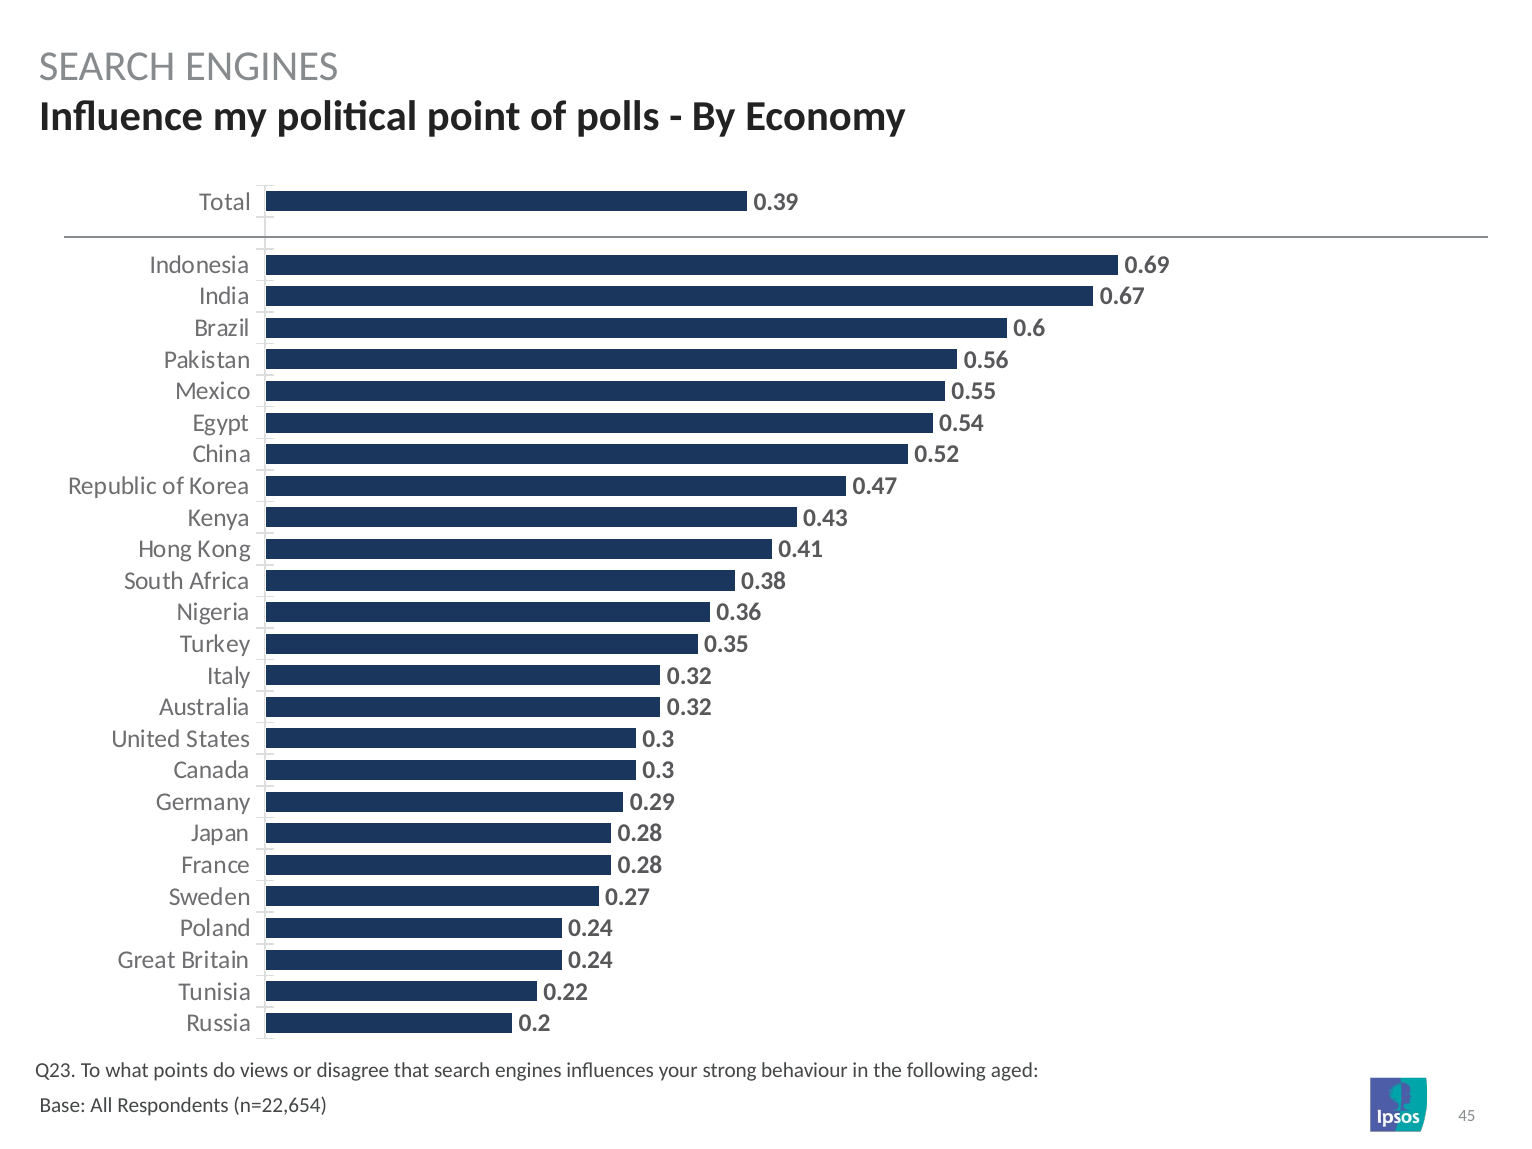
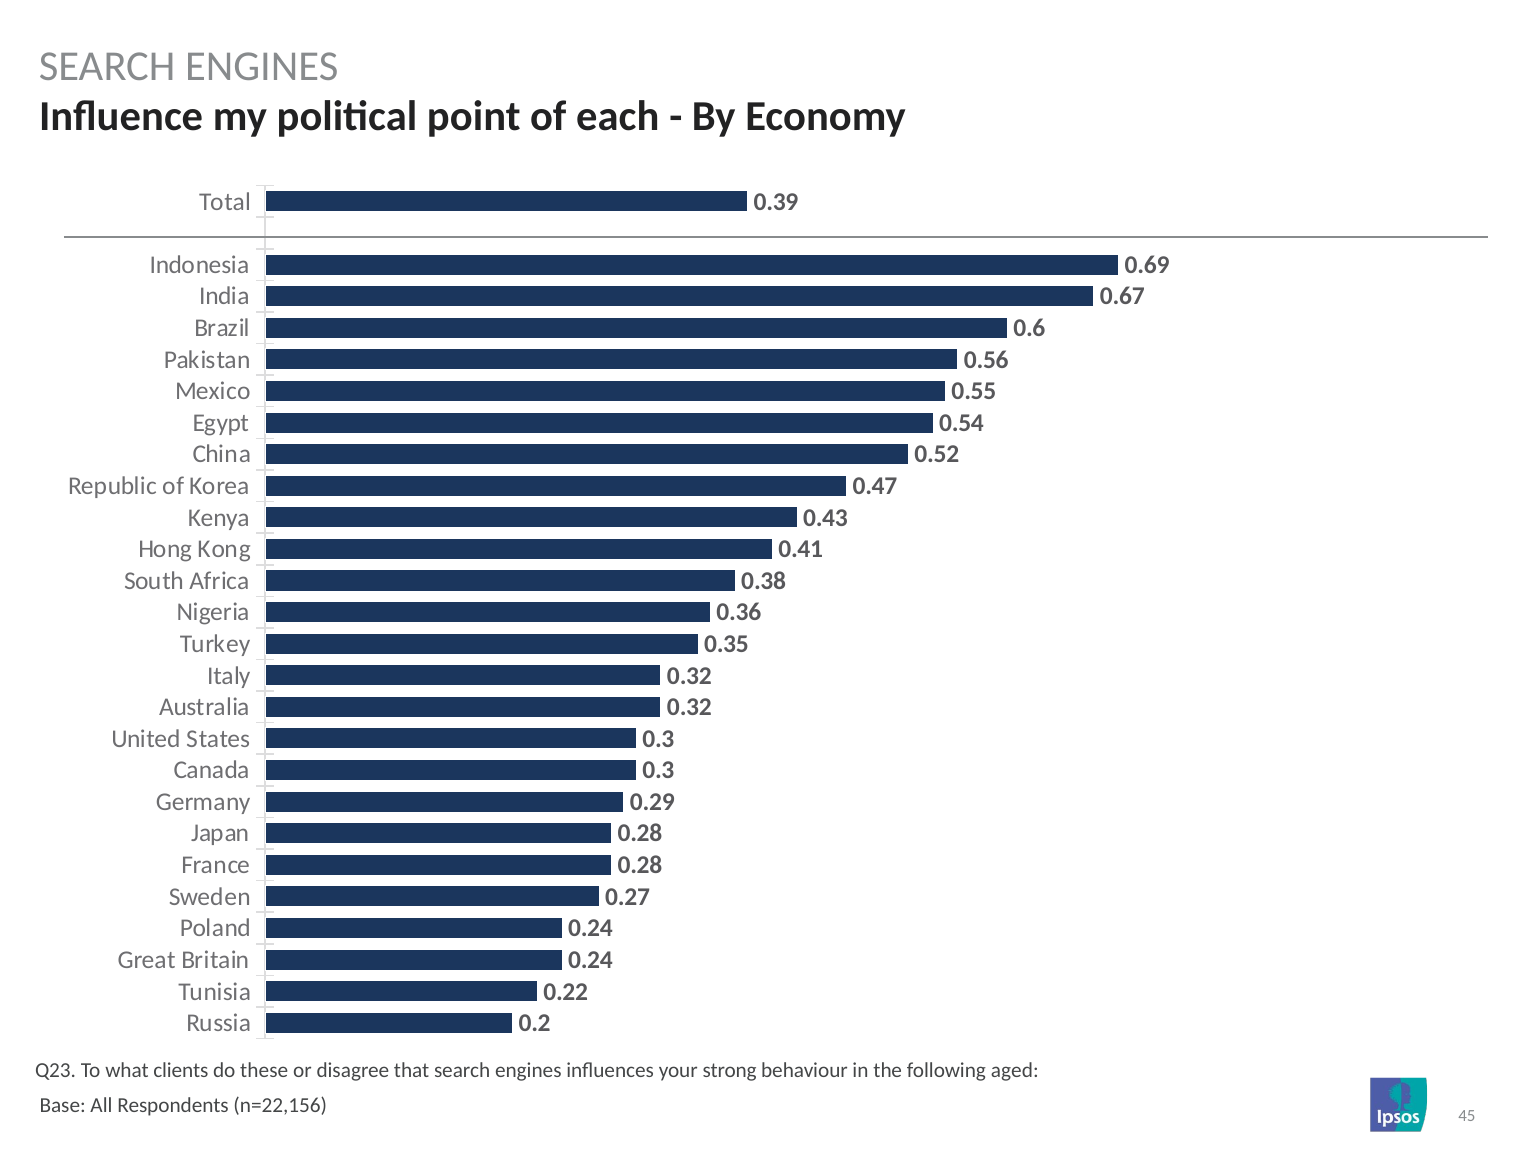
polls: polls -> each (618, 117)
points: points -> clients (181, 1071)
views: views -> these (264, 1071)
n=22,654: n=22,654 -> n=22,156 (280, 1106)
